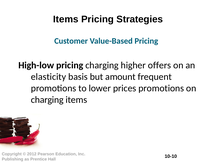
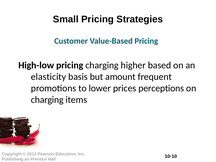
Items: Items -> Small (66, 19)
offers: offers -> based (160, 65)
prices promotions: promotions -> perceptions (161, 88)
